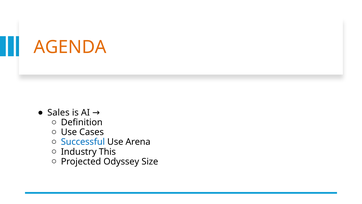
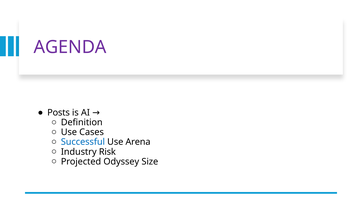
AGENDA colour: orange -> purple (70, 47)
Sales: Sales -> Posts (59, 112)
This: This -> Risk (107, 151)
